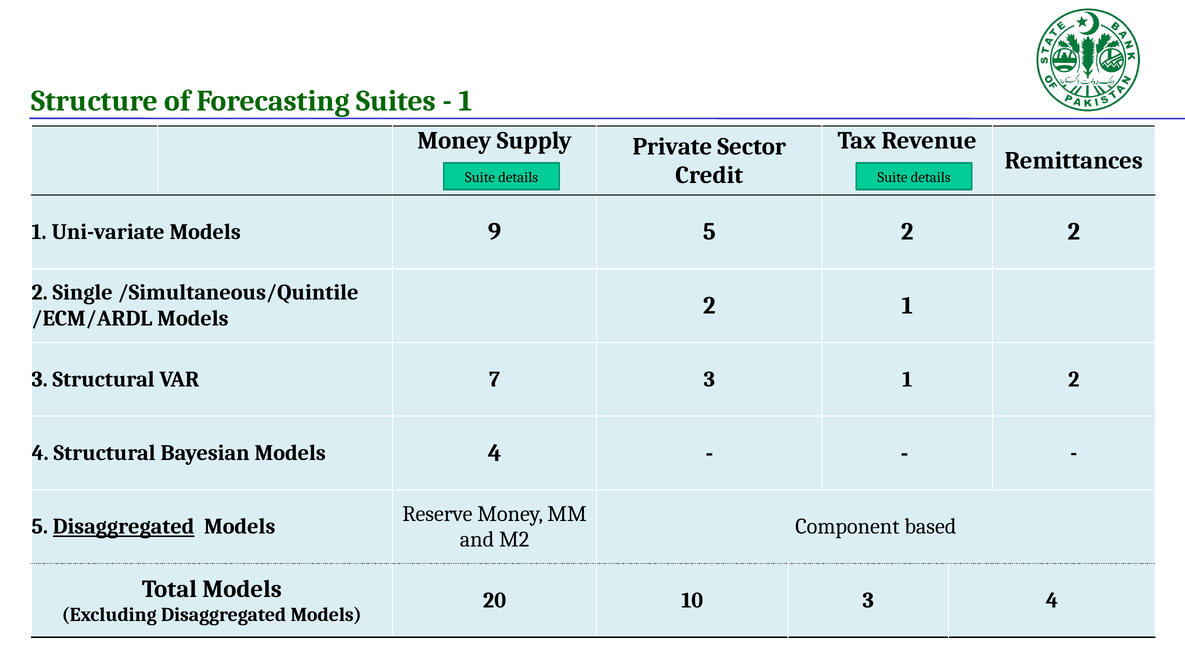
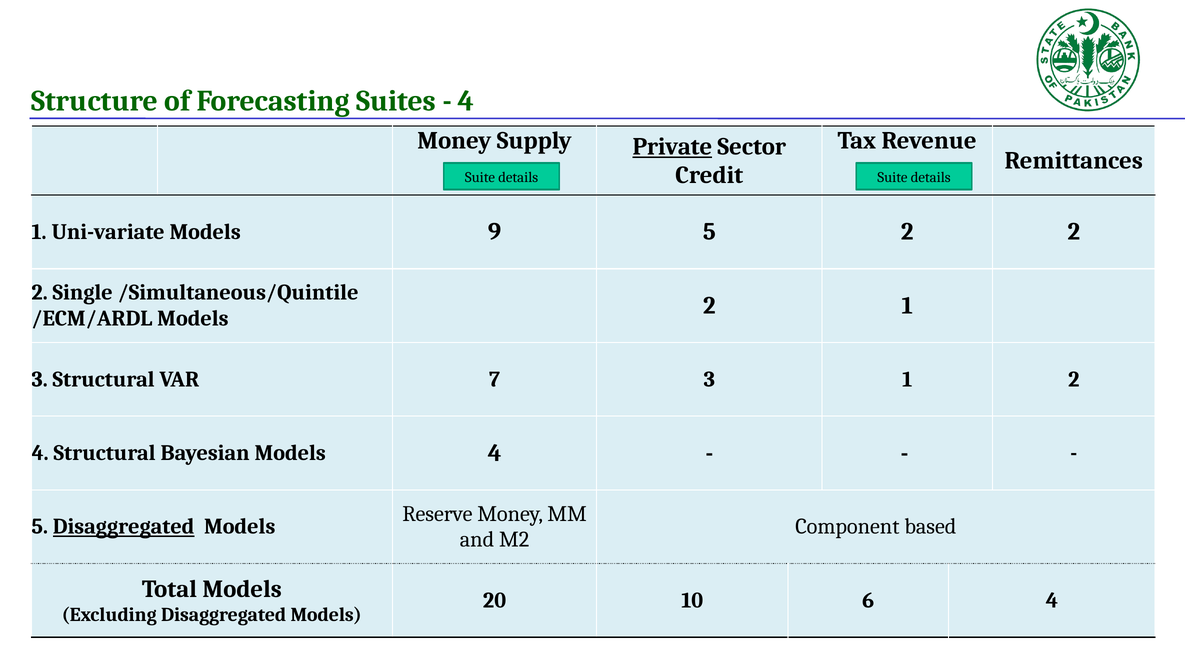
1: 1 -> 4 (466, 101)
Private underline: none -> present (672, 147)
10 3: 3 -> 6 (868, 601)
